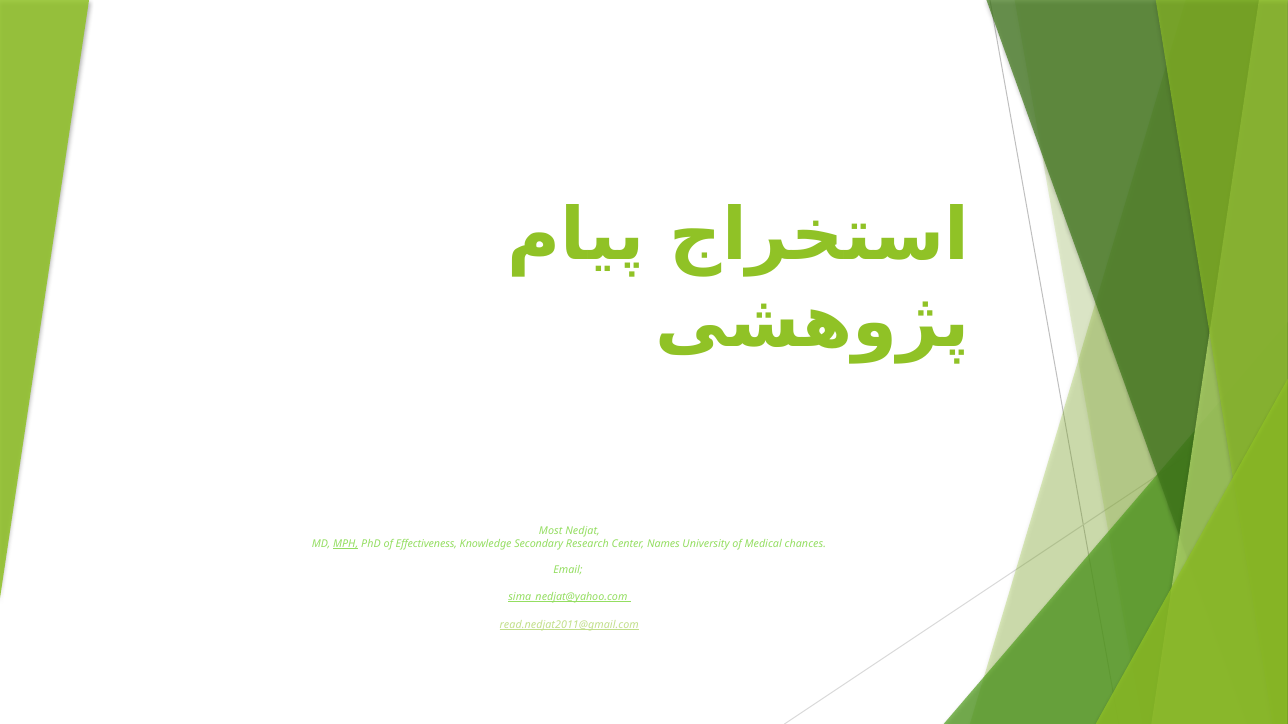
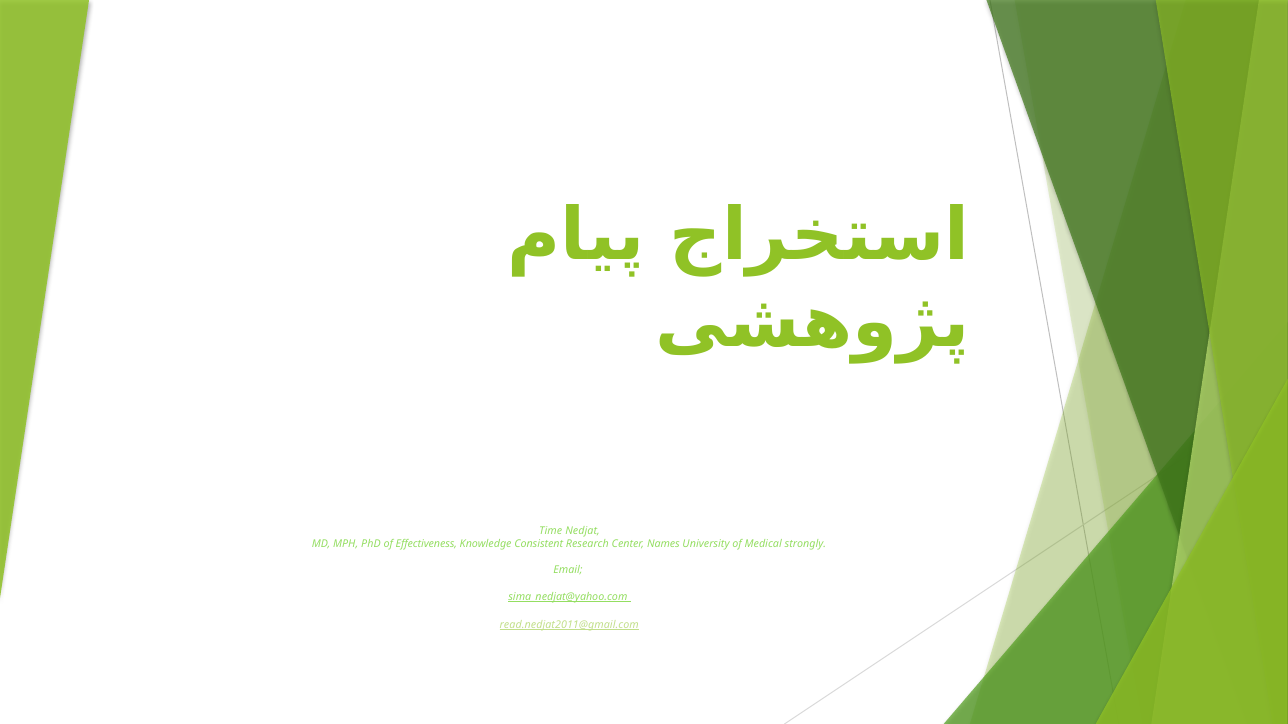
Most: Most -> Time (551, 532)
MPH underline: present -> none (346, 544)
Secondary: Secondary -> Consistent (539, 544)
chances: chances -> strongly (805, 544)
